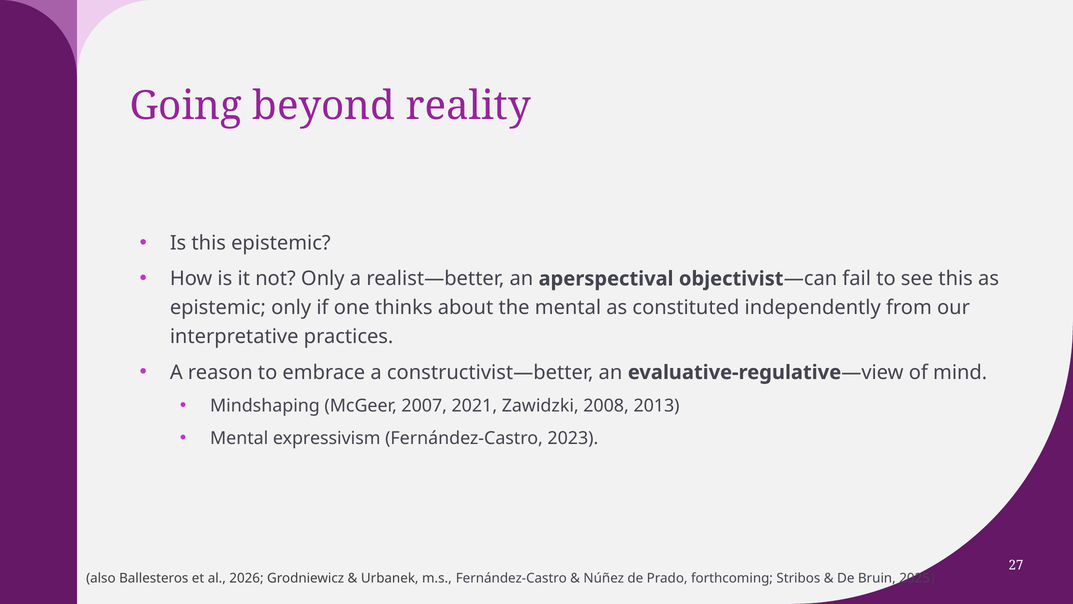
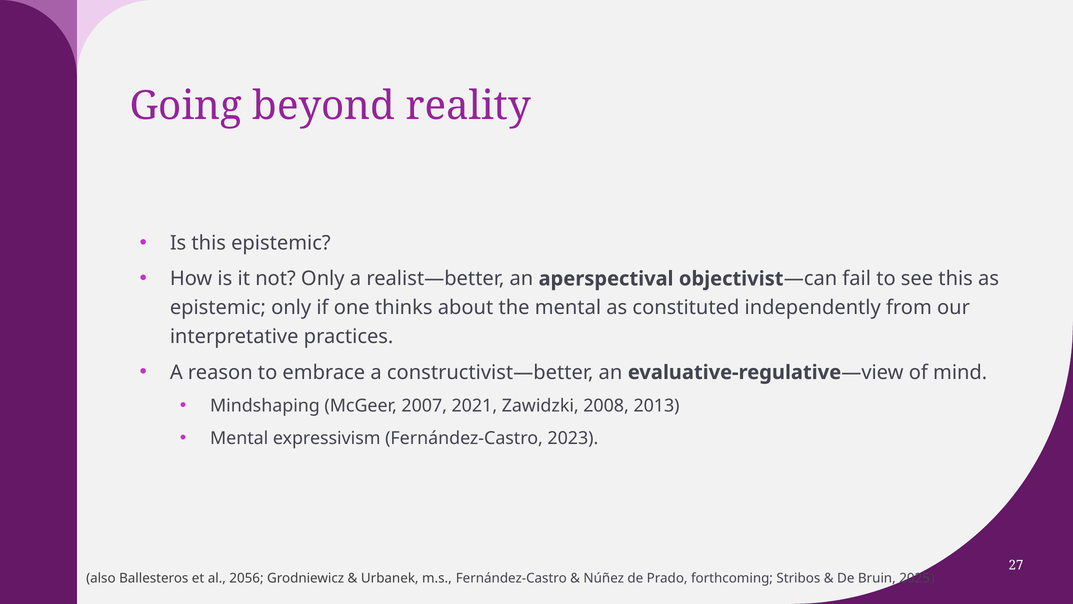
2026: 2026 -> 2056 (246, 578)
